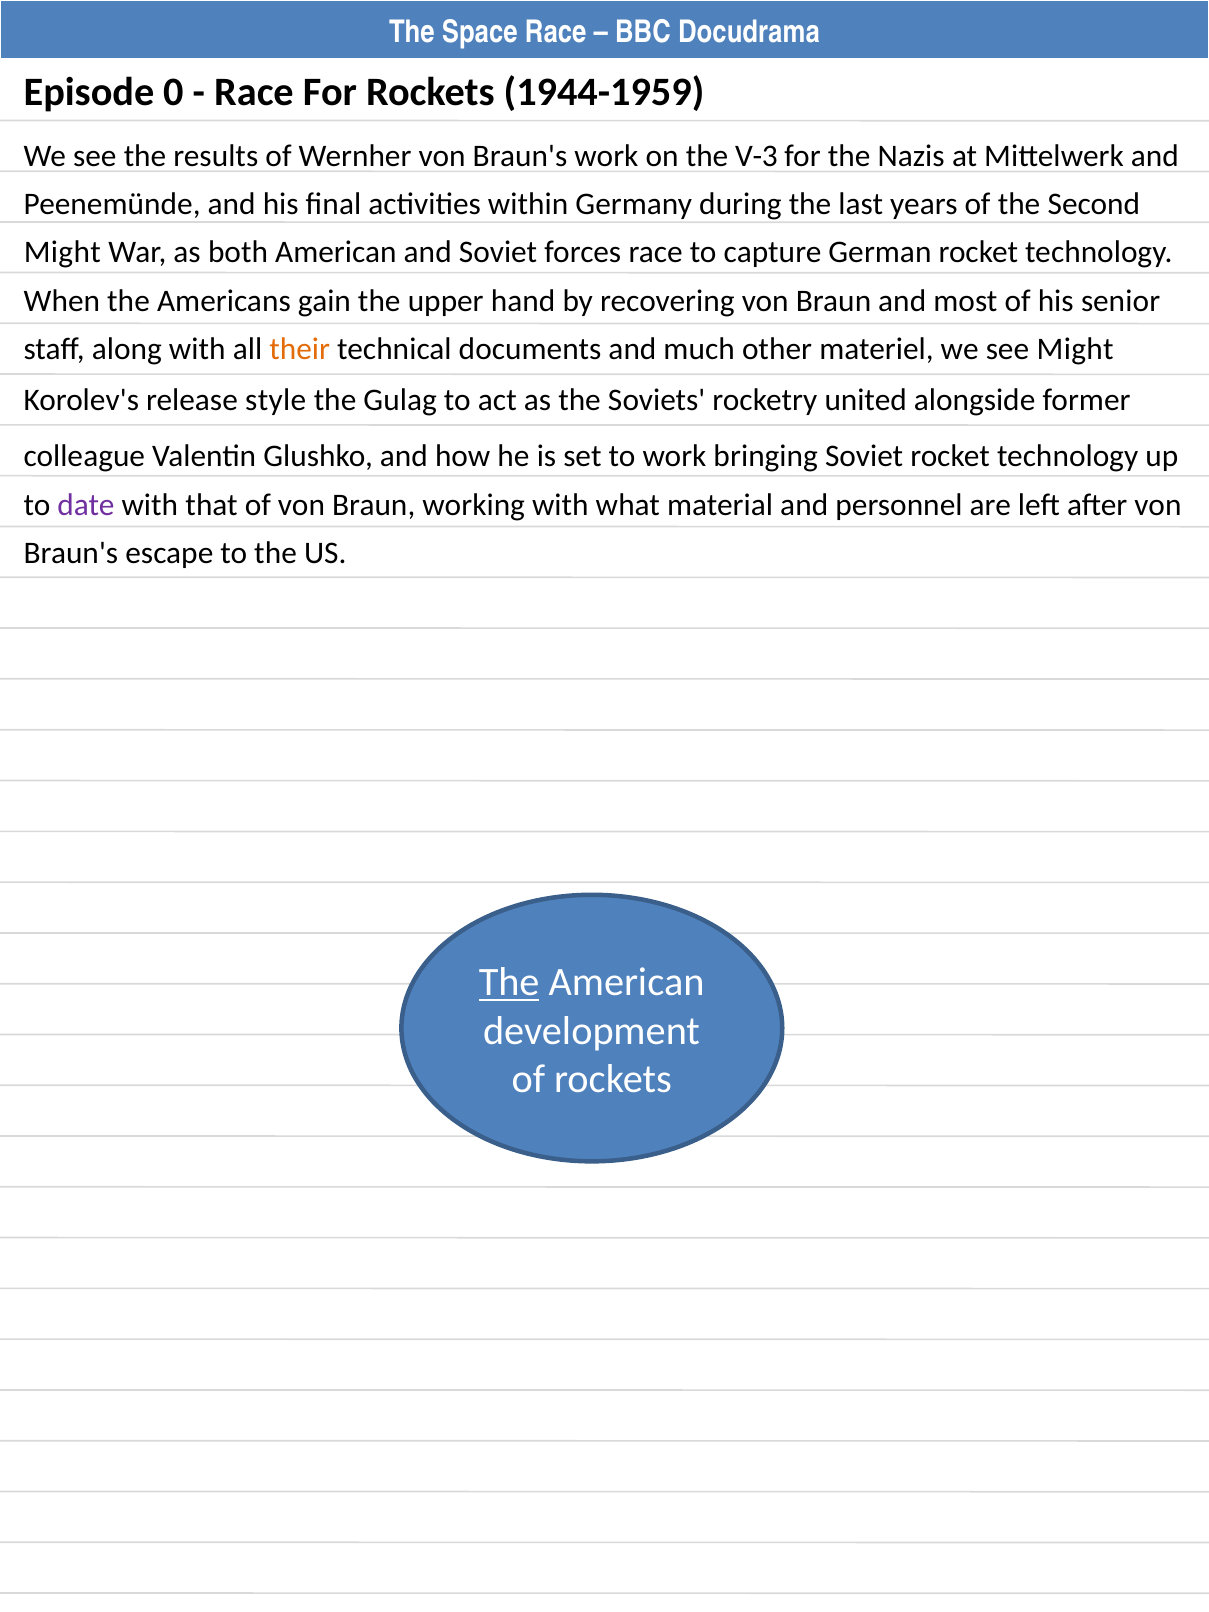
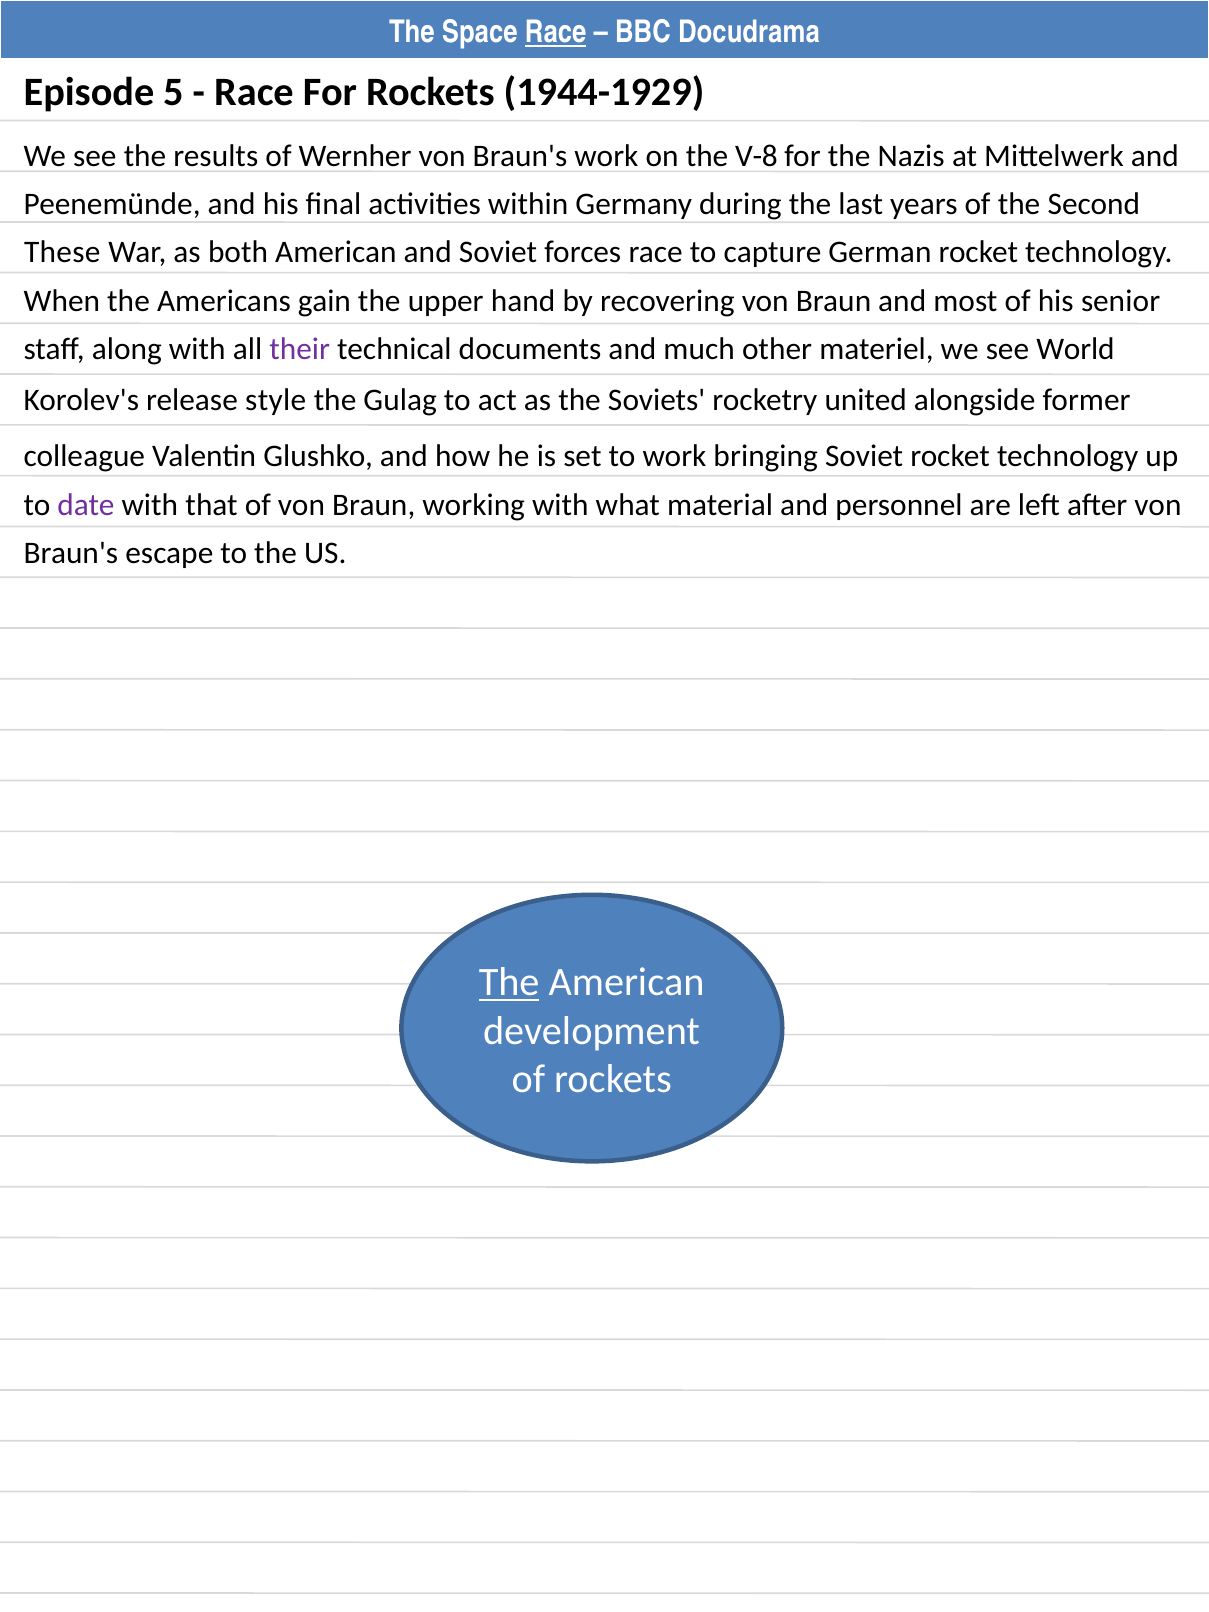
Race underline: none -> present (556, 32)
0: 0 -> 5 (173, 92)
1944-1959: 1944-1959 -> 1944-1929 (604, 92)
V-3: V-3 -> V-8 (756, 156)
Might: Might -> These (62, 252)
their colour: orange -> purple (300, 349)
see Might: Might -> World (1075, 349)
